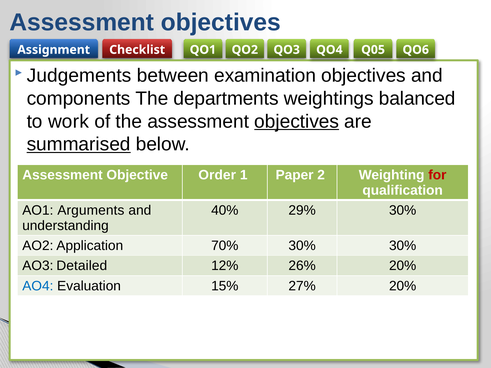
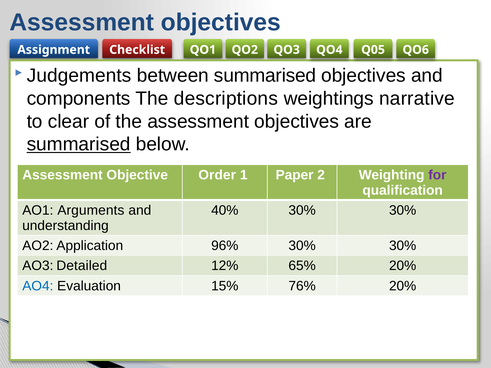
between examination: examination -> summarised (265, 76)
departments: departments -> descriptions (226, 99)
balanced: balanced -> narrative (417, 99)
work: work -> clear (69, 121)
objectives underline: present -> none (297, 121)
for colour: red -> purple (437, 175)
40% 29%: 29% -> 30% (302, 210)
70%: 70% -> 96% (225, 246)
26%: 26% -> 65% (302, 266)
27%: 27% -> 76% (302, 286)
